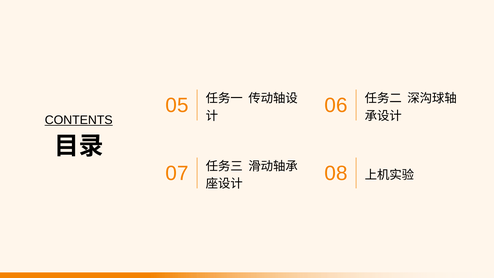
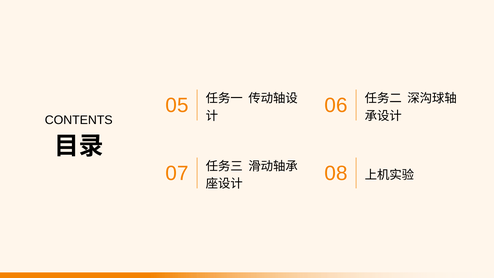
CONTENTS underline: present -> none (79, 120)
